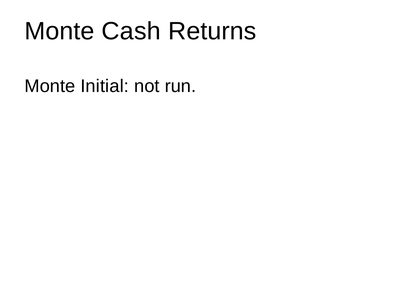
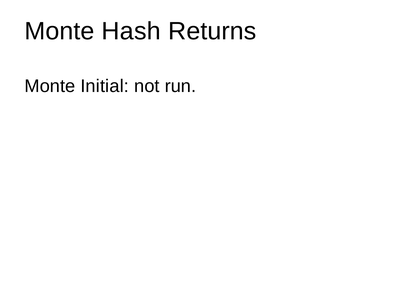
Cash: Cash -> Hash (131, 31)
